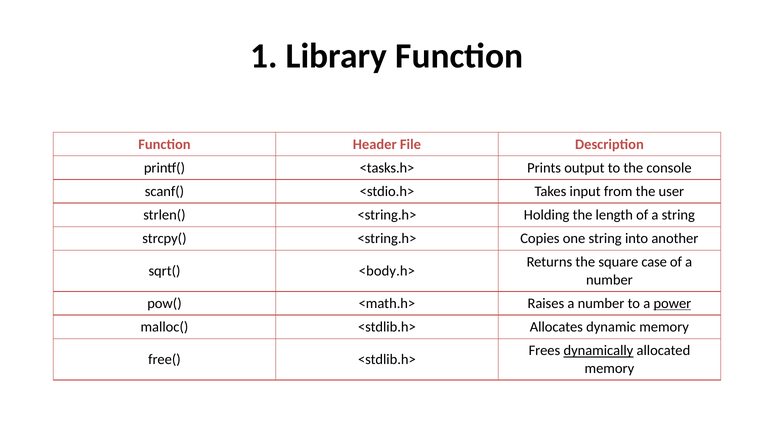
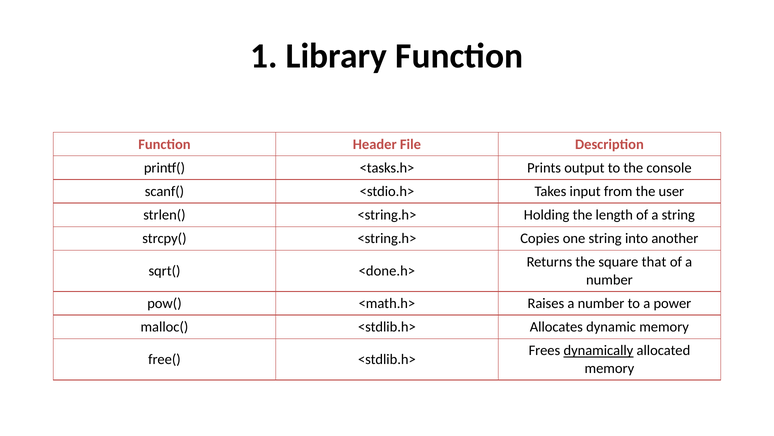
case: case -> that (654, 262)
<body.h>: <body.h> -> <done.h> (387, 271)
power underline: present -> none (672, 303)
